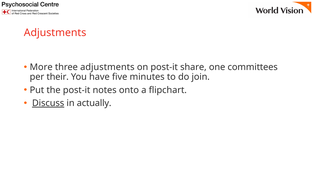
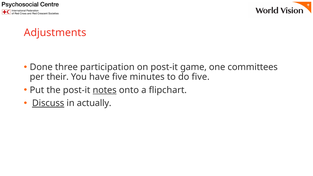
More: More -> Done (41, 67)
three adjustments: adjustments -> participation (107, 67)
share: share -> game (193, 67)
do join: join -> five (201, 77)
notes underline: none -> present (105, 90)
